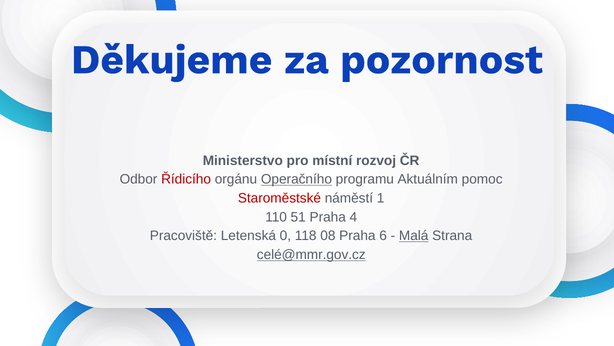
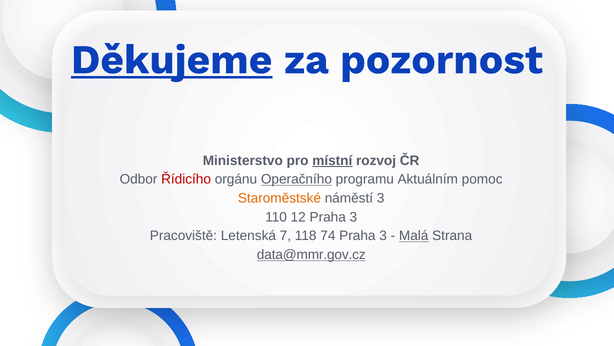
Děkujeme underline: none -> present (172, 60)
místní underline: none -> present (332, 160)
Staroměstské colour: red -> orange (279, 198)
náměstí 1: 1 -> 3 (381, 198)
51: 51 -> 12 (298, 217)
4: 4 -> 3 (353, 217)
0: 0 -> 7 (285, 235)
08: 08 -> 74 (328, 235)
6: 6 -> 3 (383, 235)
celé@mmr.gov.cz: celé@mmr.gov.cz -> data@mmr.gov.cz (311, 254)
